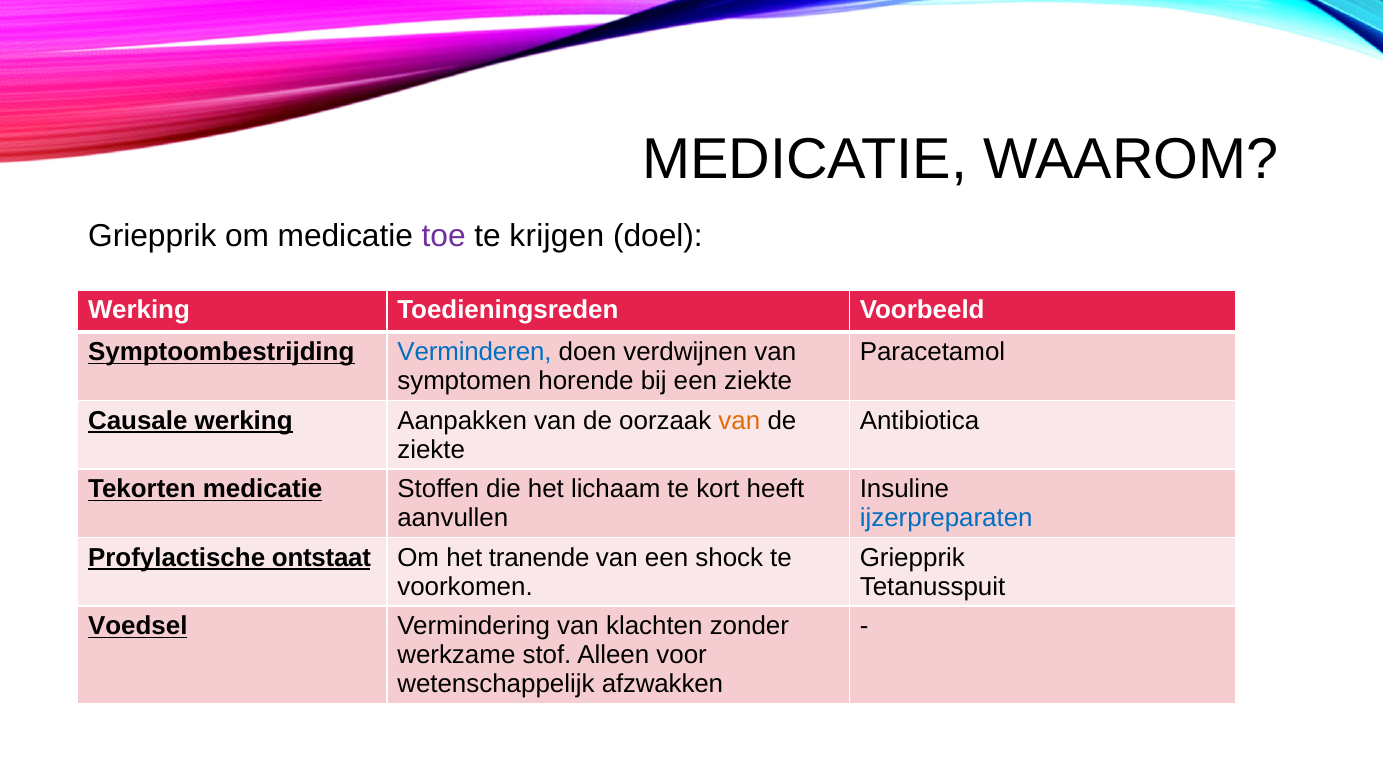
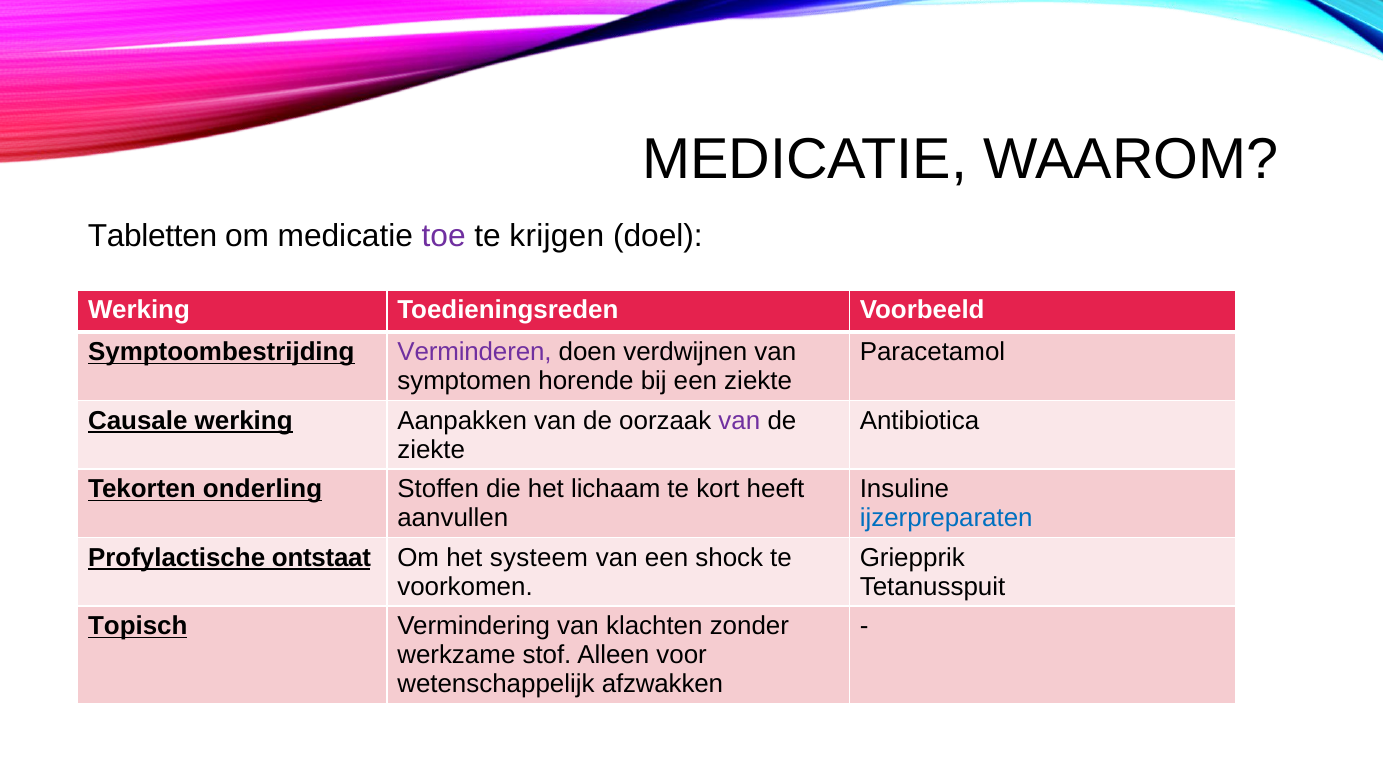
Griepprik: Griepprik -> Tabletten (152, 236)
Verminderen colour: blue -> purple (474, 352)
van colour: orange -> purple (739, 421)
Tekorten medicatie: medicatie -> onderling (262, 489)
tranende: tranende -> systeem (539, 558)
Voedsel: Voedsel -> Topisch (138, 626)
